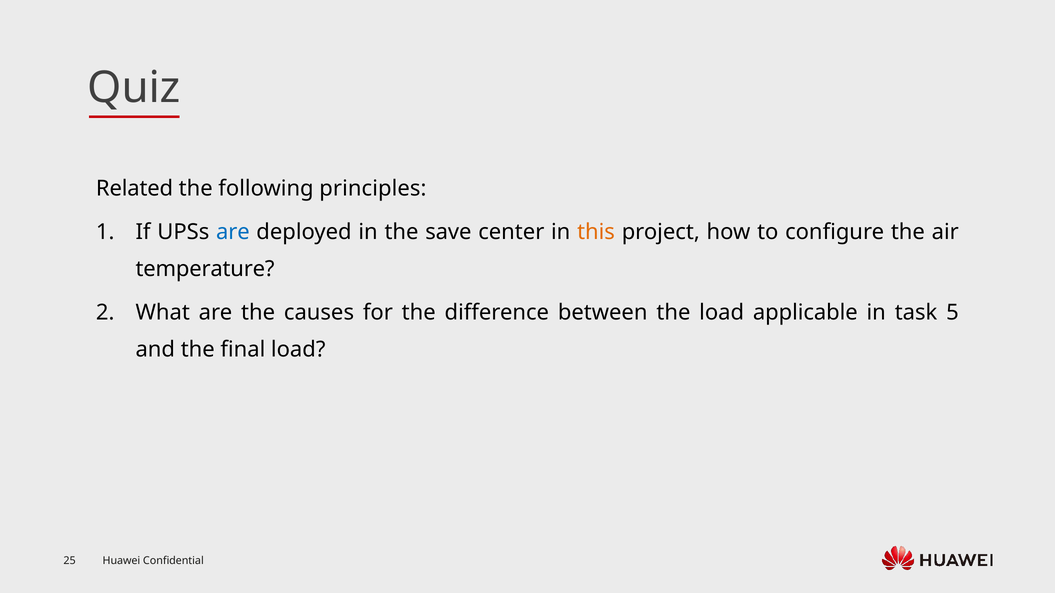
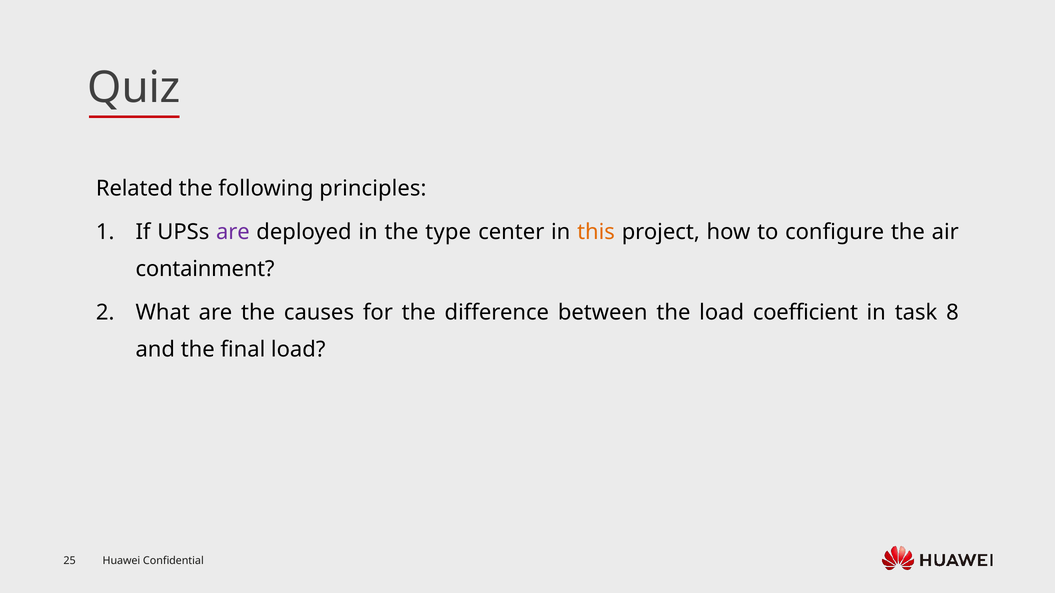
are colour: blue -> purple (233, 232)
save: save -> type (448, 232)
temperature: temperature -> containment (205, 269)
applicable: applicable -> coefficient (805, 313)
5: 5 -> 8 (952, 313)
